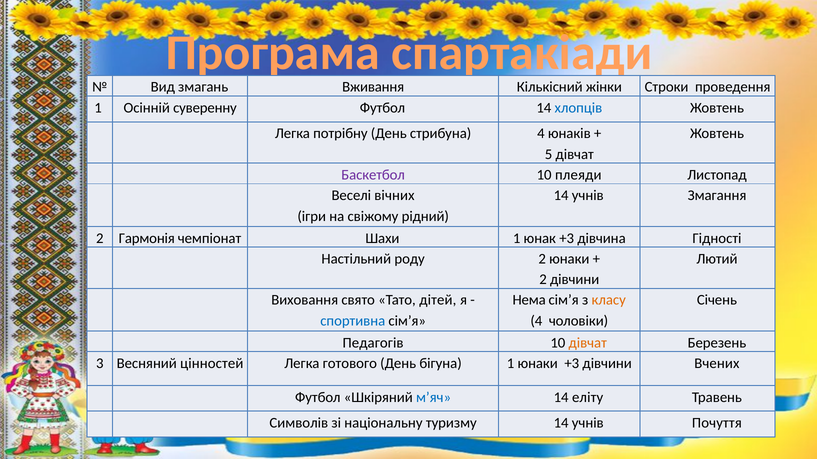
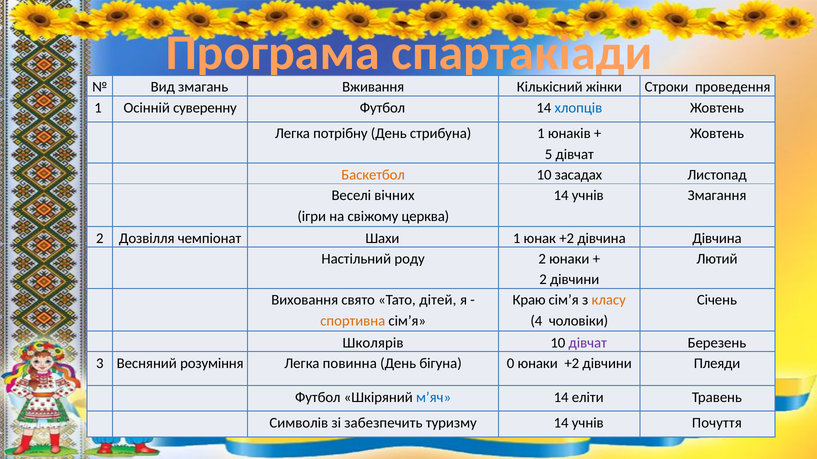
стрибуна 4: 4 -> 1 (541, 134)
Баскетбол colour: purple -> orange (373, 175)
плеяди: плеяди -> засадах (578, 175)
рідний: рідний -> церква (425, 216)
Гармонія: Гармонія -> Дозвілля (147, 238)
юнак +3: +3 -> +2 (567, 238)
дівчина Гідності: Гідності -> Дівчина (717, 238)
Нема: Нема -> Краю (529, 300)
спортивна colour: blue -> orange (353, 321)
Педагогів: Педагогів -> Школярів (373, 343)
дівчат colour: orange -> purple (588, 343)
цінностей: цінностей -> розуміння (212, 364)
готового: готового -> повинна (350, 364)
бігуна 1: 1 -> 0 (511, 364)
юнаки +3: +3 -> +2 (572, 364)
Вчених: Вчених -> Плеяди (717, 364)
еліту: еліту -> еліти (588, 398)
національну: національну -> забезпечить (383, 424)
